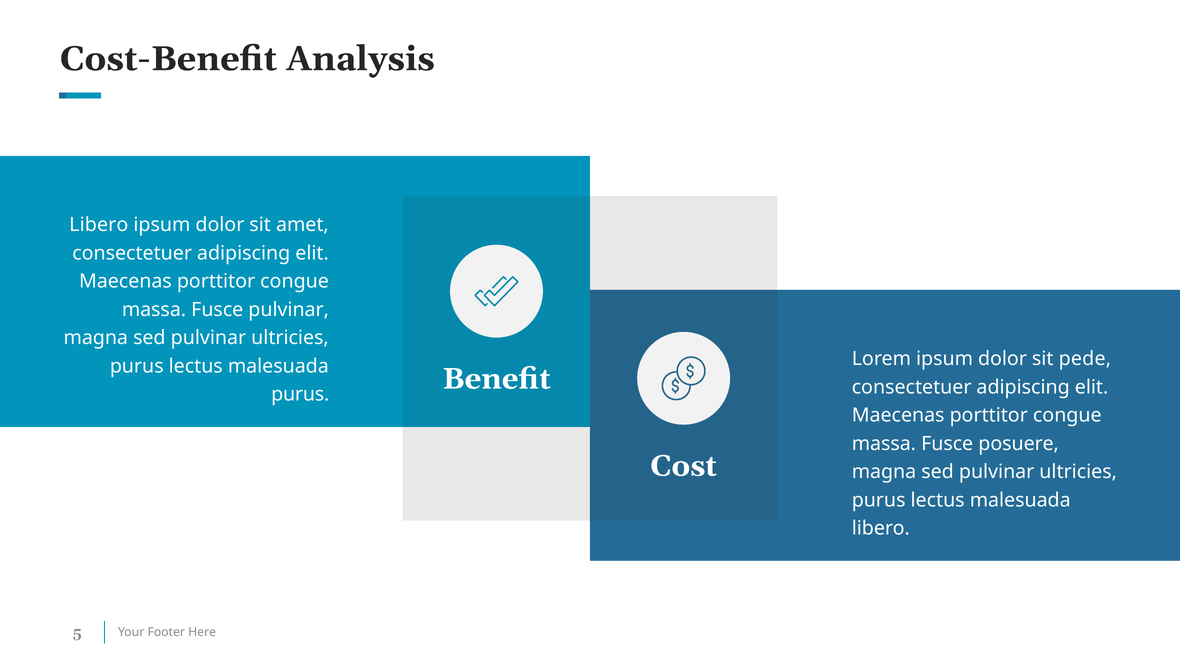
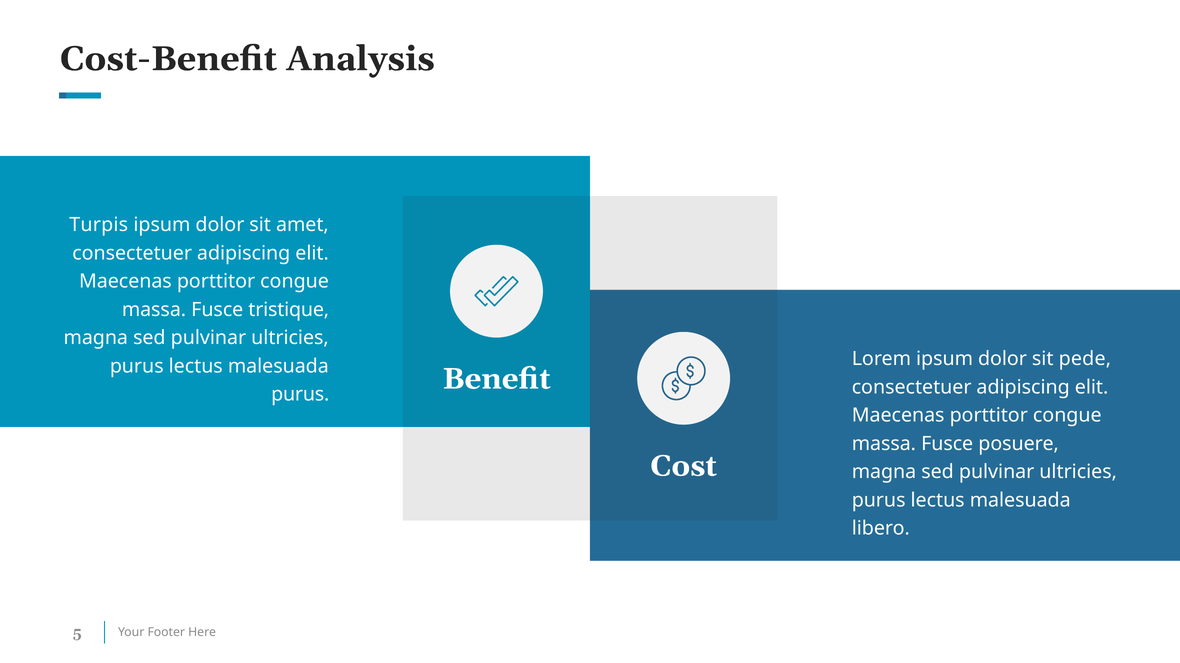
Libero: Libero -> Turpis (99, 225)
Fusce pulvinar: pulvinar -> tristique (289, 310)
